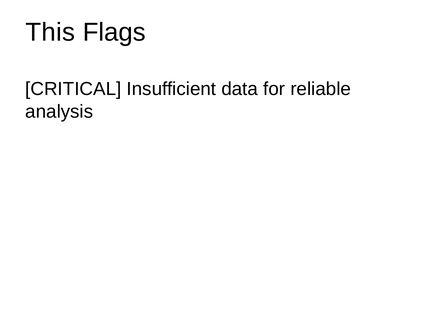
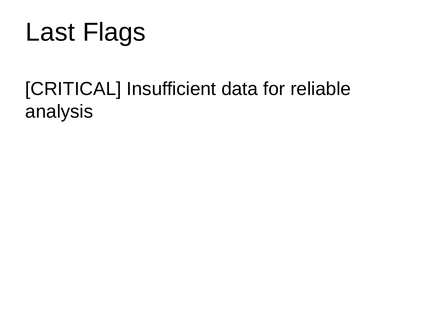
This: This -> Last (50, 32)
